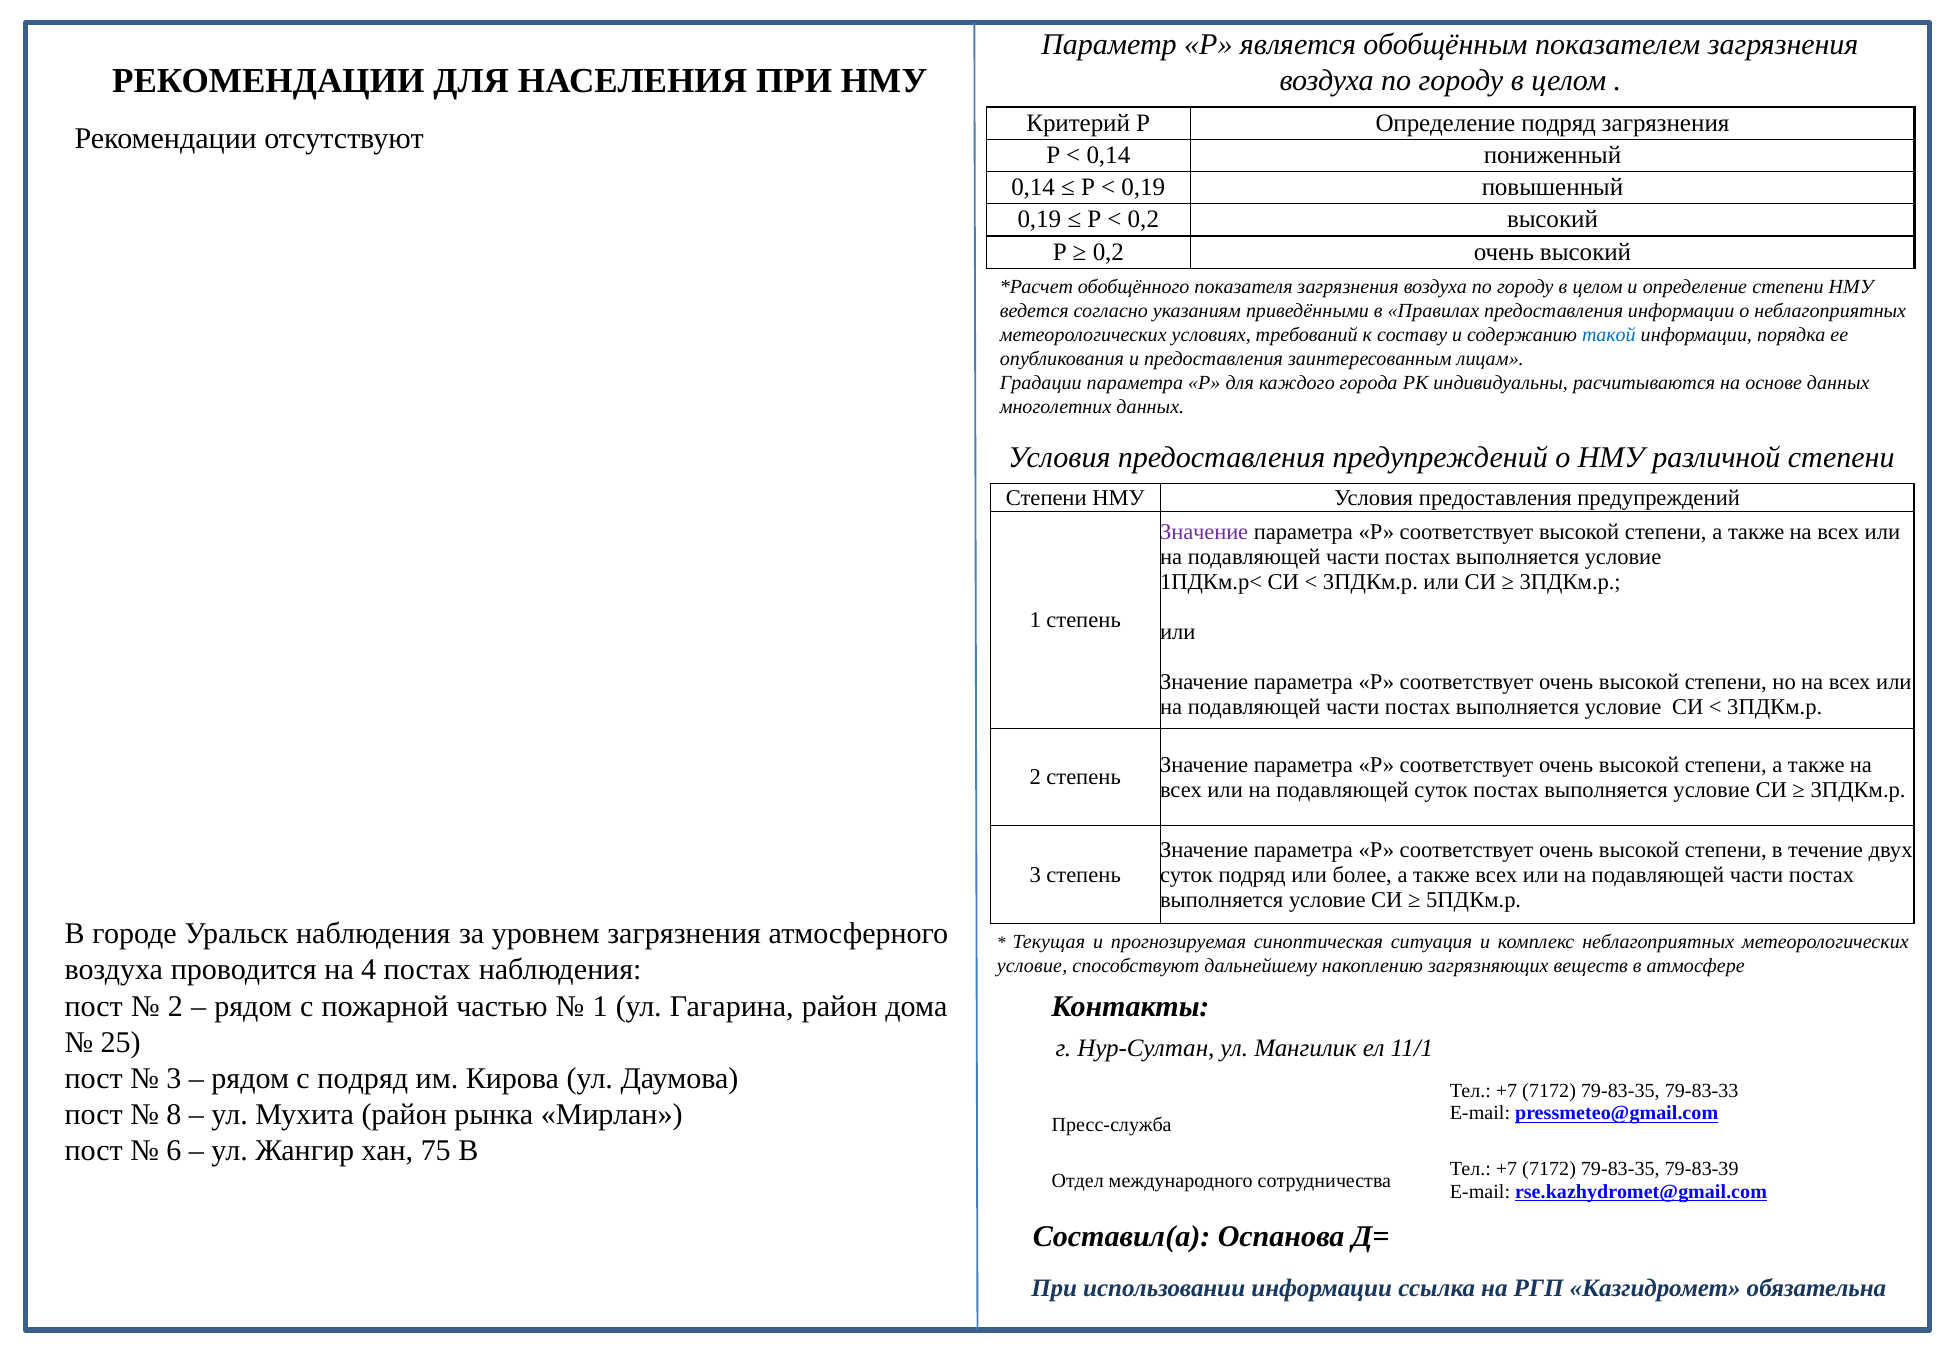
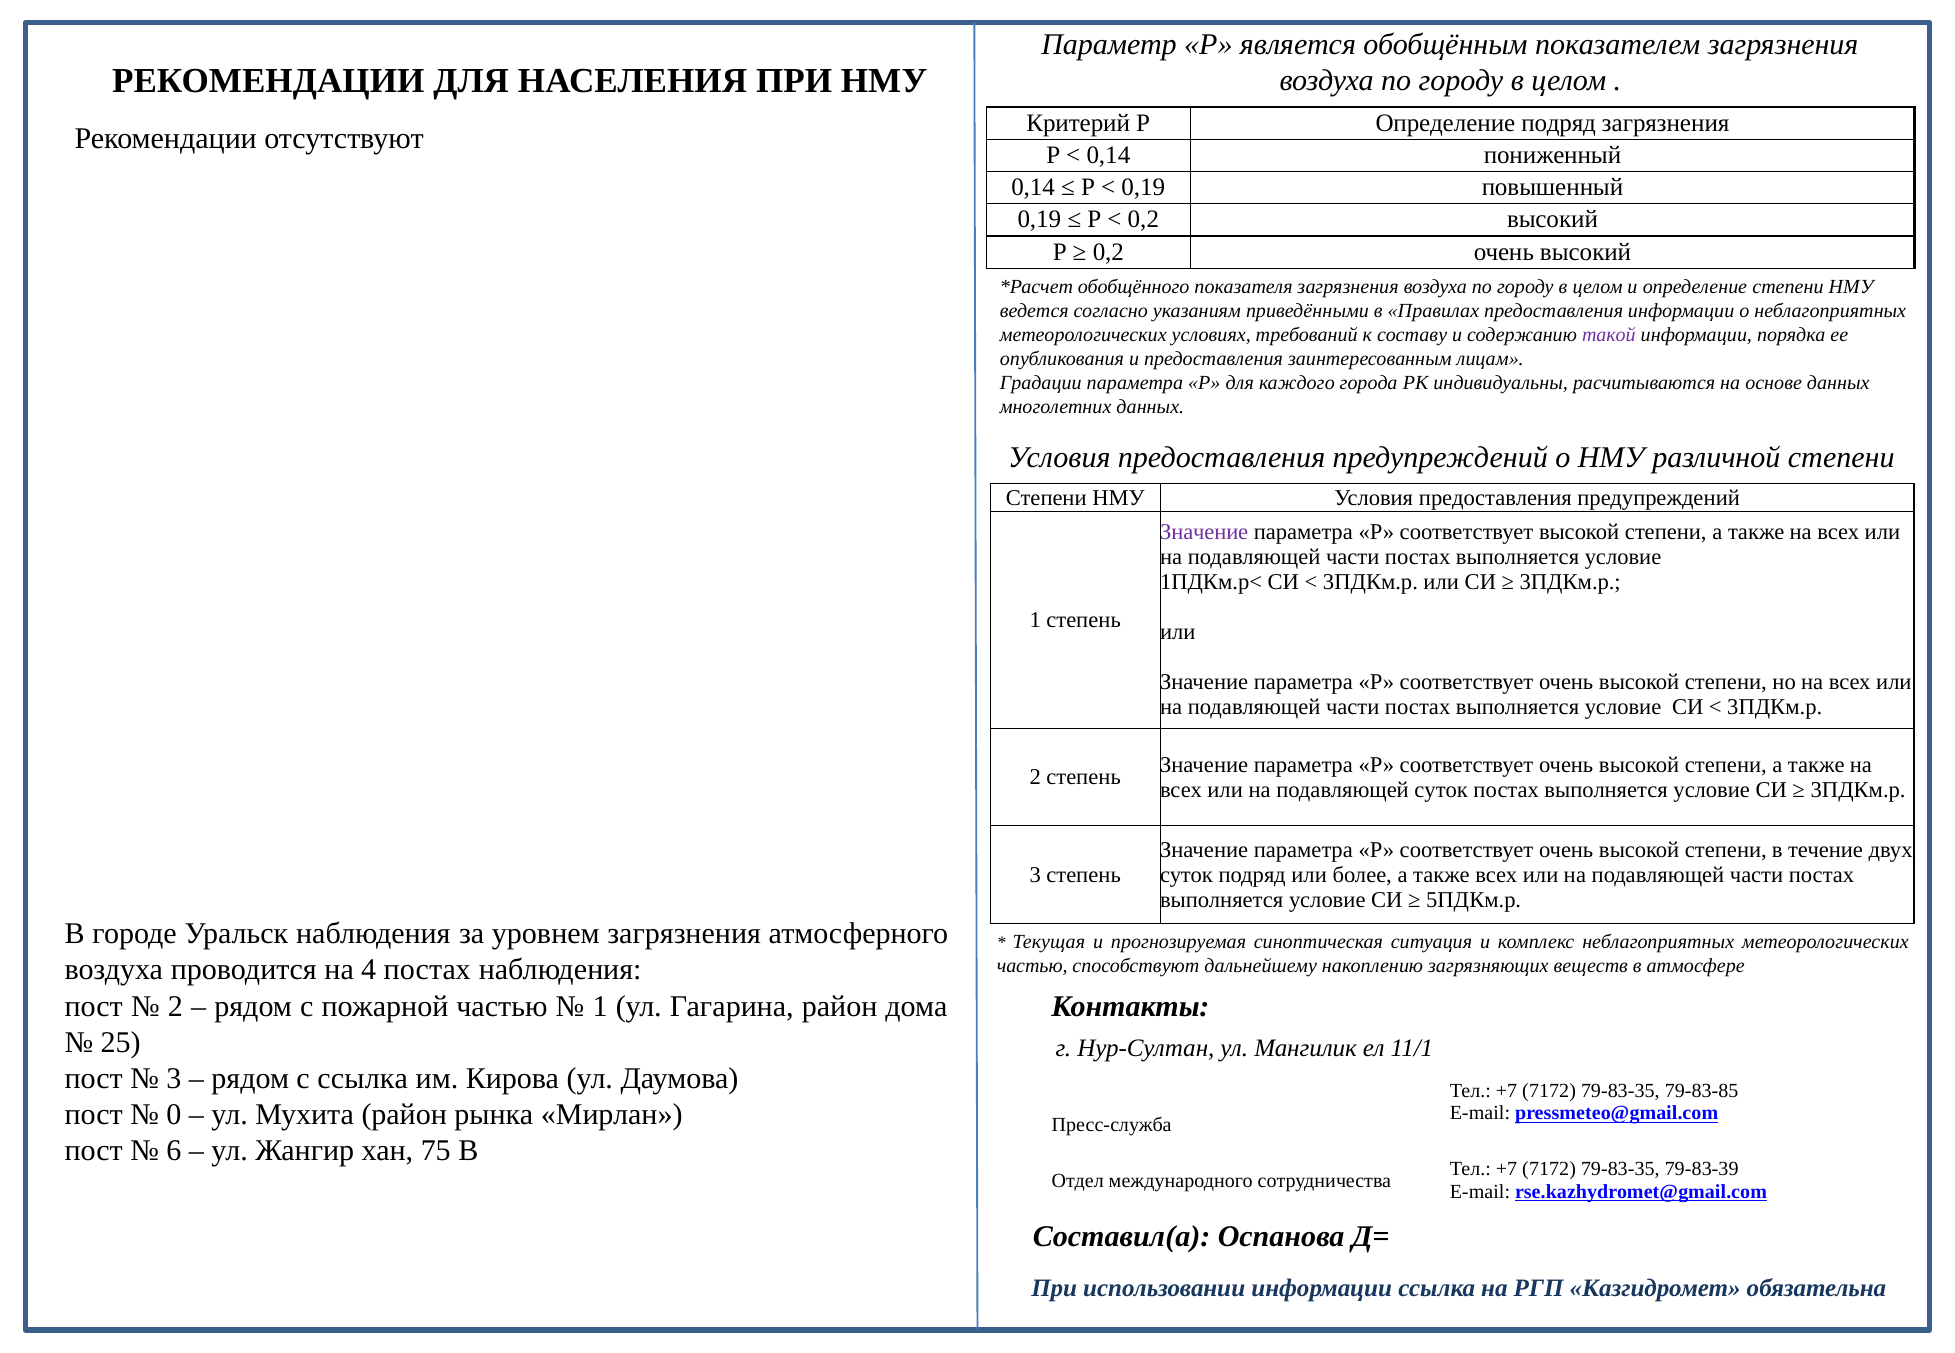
такой colour: blue -> purple (1609, 335)
условие: условие -> частью (1032, 967)
с подряд: подряд -> ссылка (363, 1079)
79-83-33: 79-83-33 -> 79-83-85 (1702, 1091)
8: 8 -> 0 (174, 1115)
